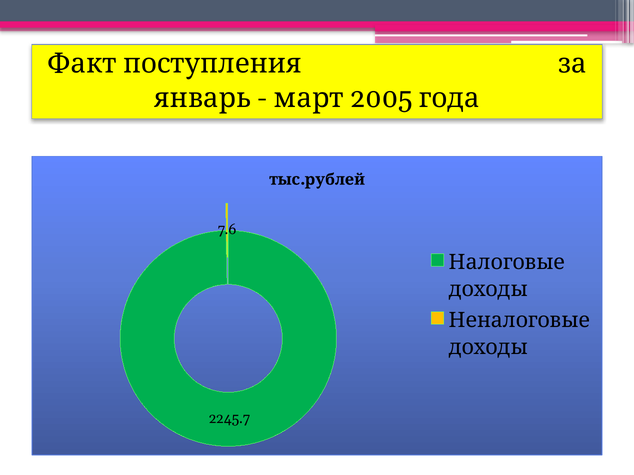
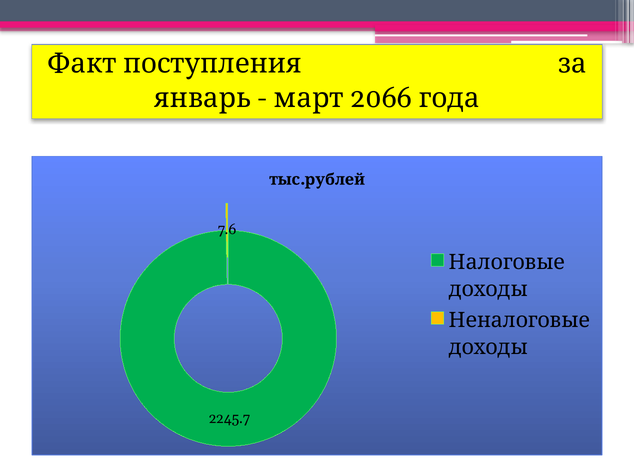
2005: 2005 -> 2066 (381, 98)
